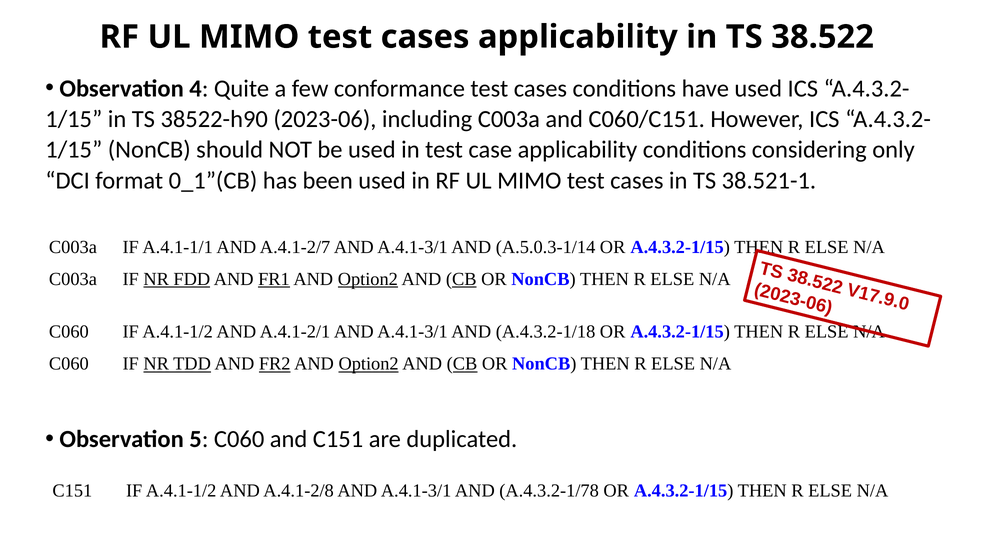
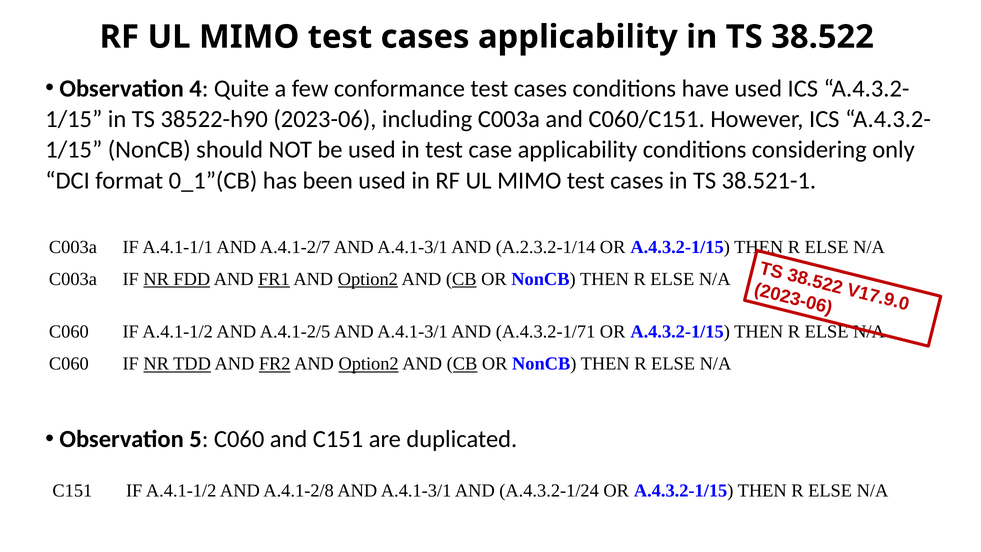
A.5.0.3-1/14: A.5.0.3-1/14 -> A.2.3.2-1/14 (546, 247)
A.4.1-2/1: A.4.1-2/1 -> A.4.1-2/5 (295, 332)
A.4.3.2-1/18: A.4.3.2-1/18 -> A.4.3.2-1/71 (546, 332)
A.4.3.2-1/78: A.4.3.2-1/78 -> A.4.3.2-1/24 (549, 491)
